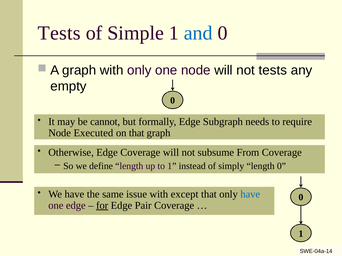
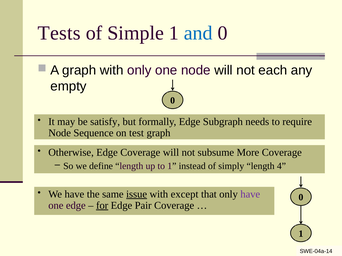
not tests: tests -> each (273, 70)
cannot: cannot -> satisfy (105, 122)
Executed: Executed -> Sequence (93, 133)
on that: that -> test (136, 133)
From: From -> More (248, 153)
length 0: 0 -> 4 (281, 166)
issue underline: none -> present (137, 194)
have colour: blue -> purple (250, 194)
